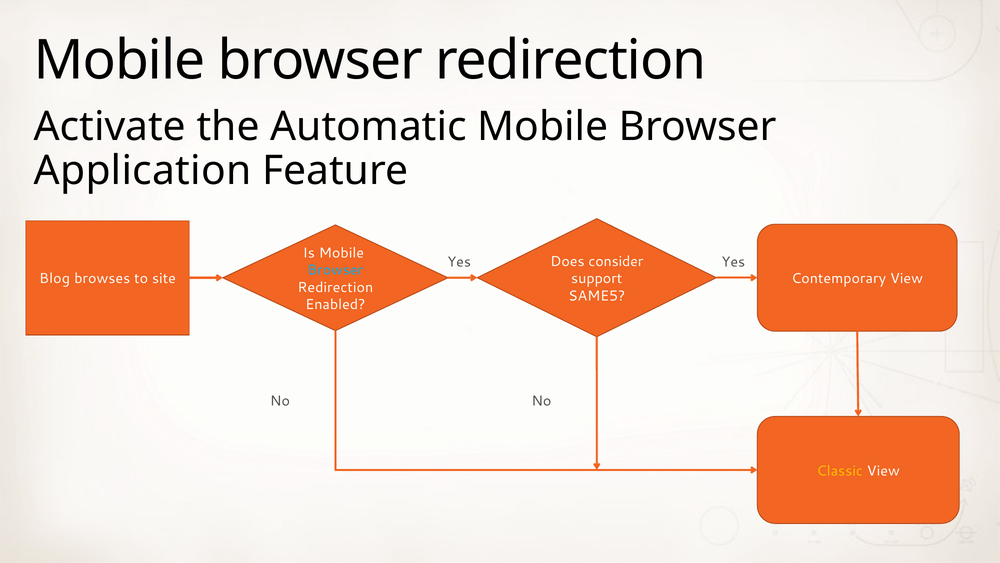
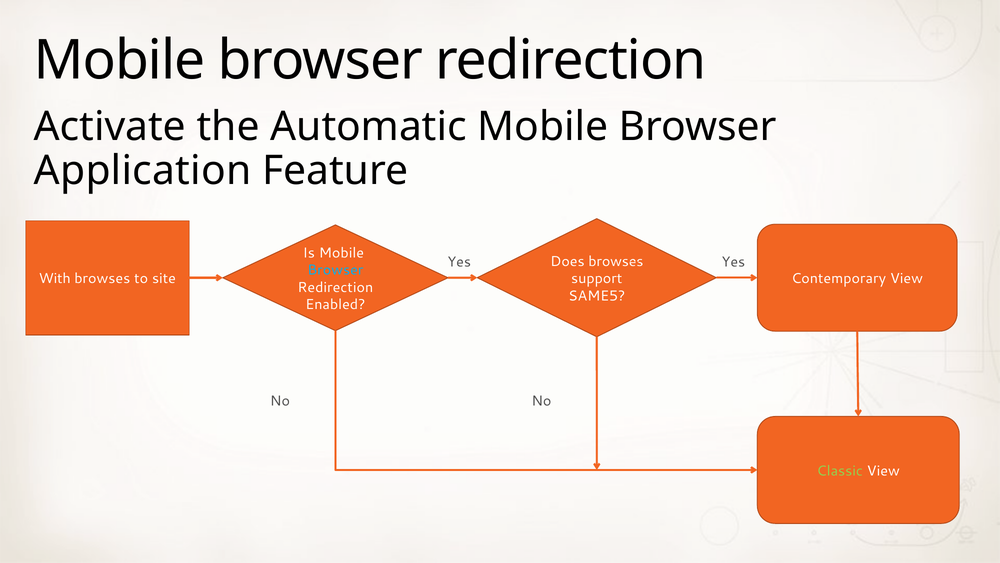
Does consider: consider -> browses (616, 261)
Blog: Blog -> With (55, 278)
Classic colour: yellow -> light green (840, 470)
